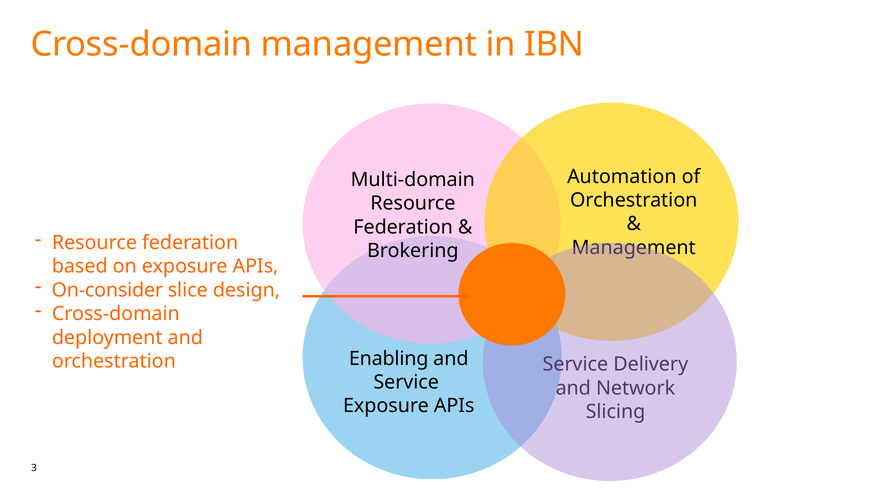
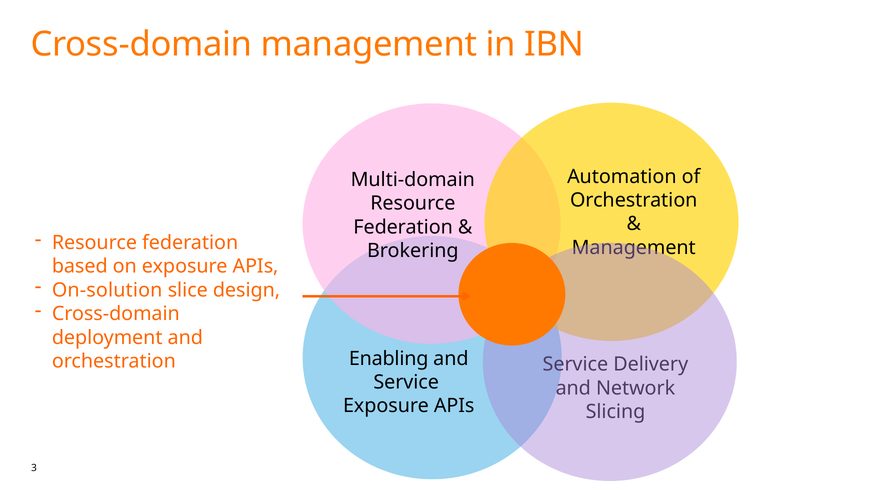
On-consider: On-consider -> On-solution (107, 290)
